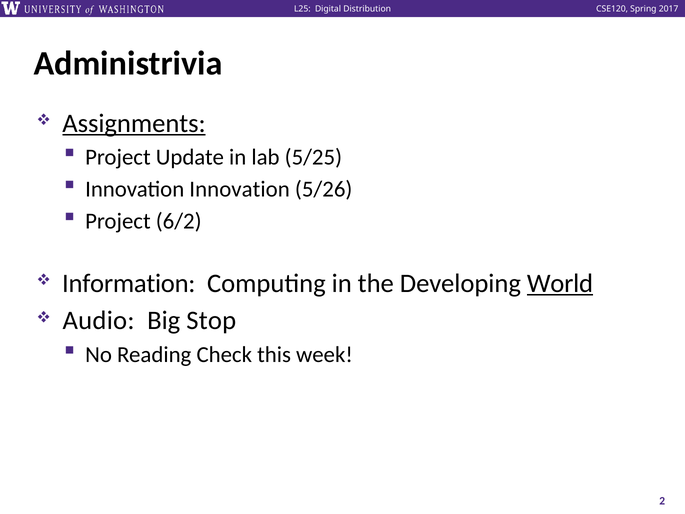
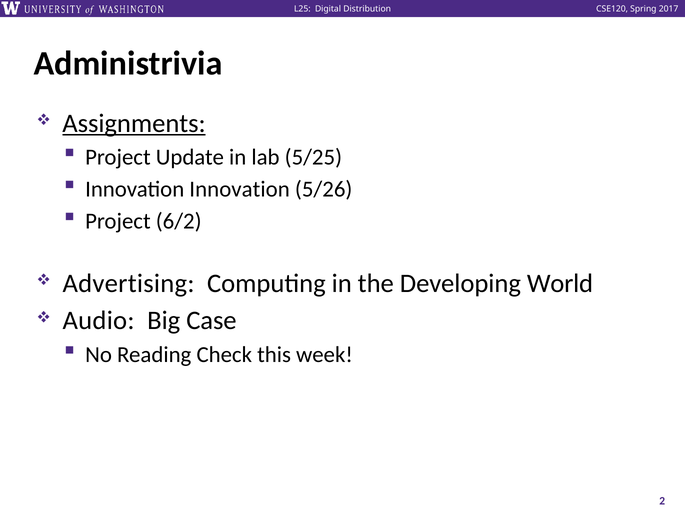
Information: Information -> Advertising (129, 283)
World underline: present -> none (560, 283)
Stop: Stop -> Case (211, 320)
